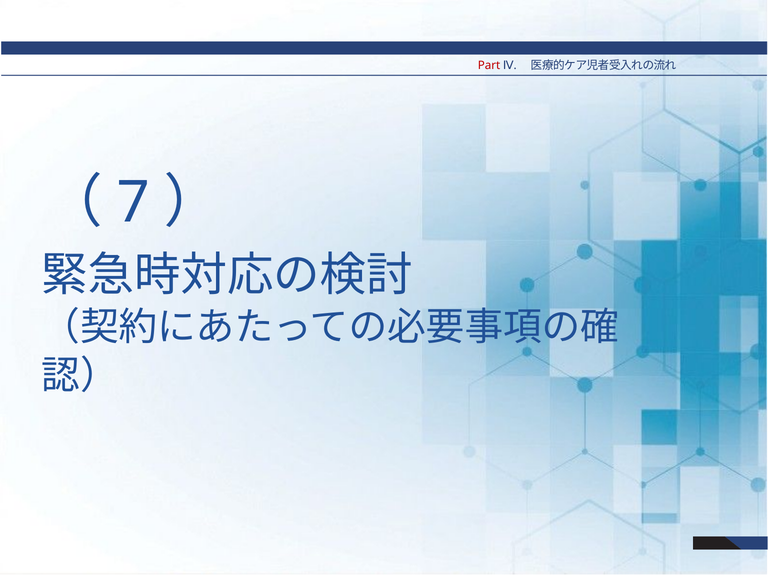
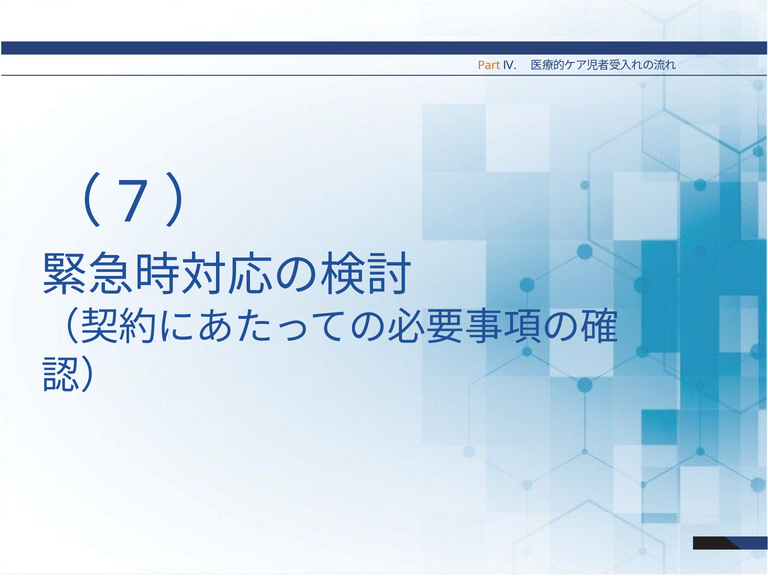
Part colour: red -> orange (489, 66)
